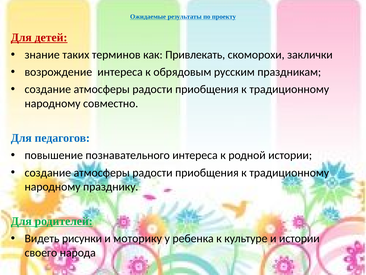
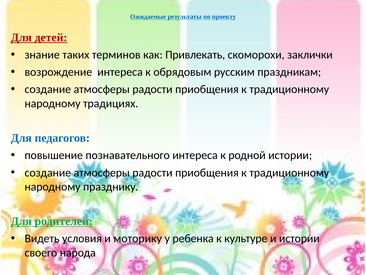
совместно: совместно -> традициях (111, 103)
рисунки: рисунки -> условия (82, 238)
